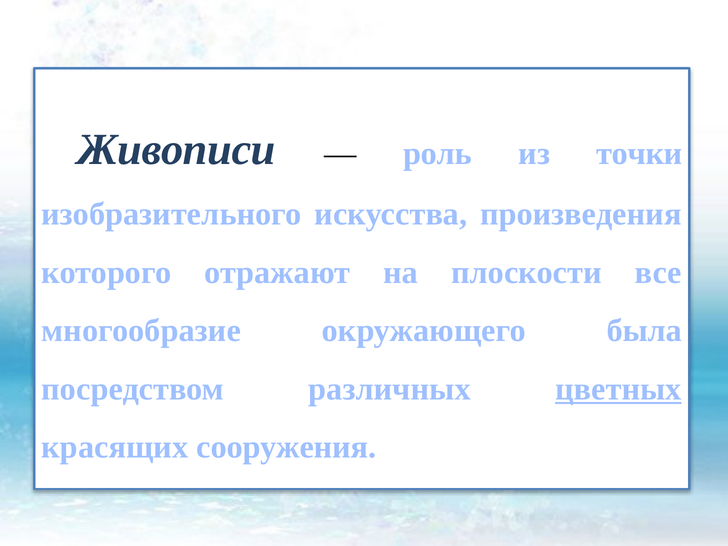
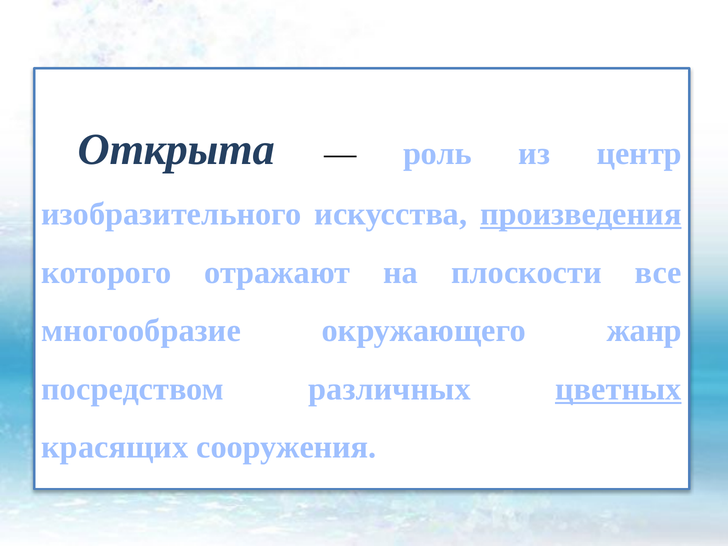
Живописи: Живописи -> Открыта (176, 150)
точки: точки -> центр (639, 154)
произведения underline: none -> present (581, 214)
была: была -> жанр (644, 331)
